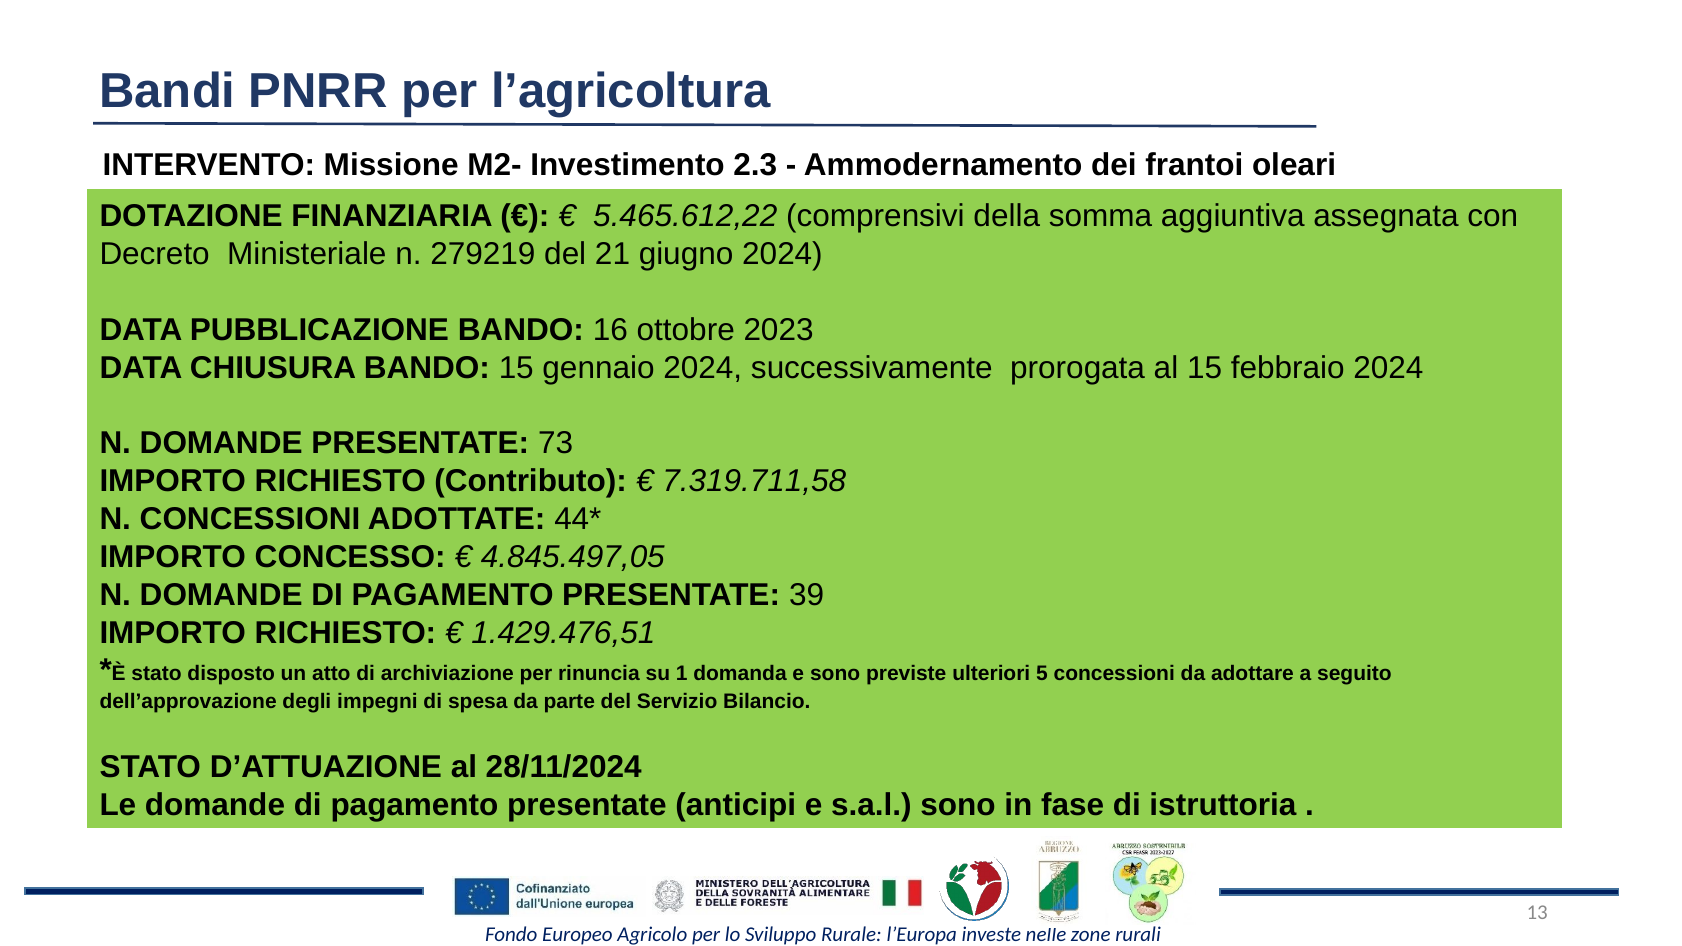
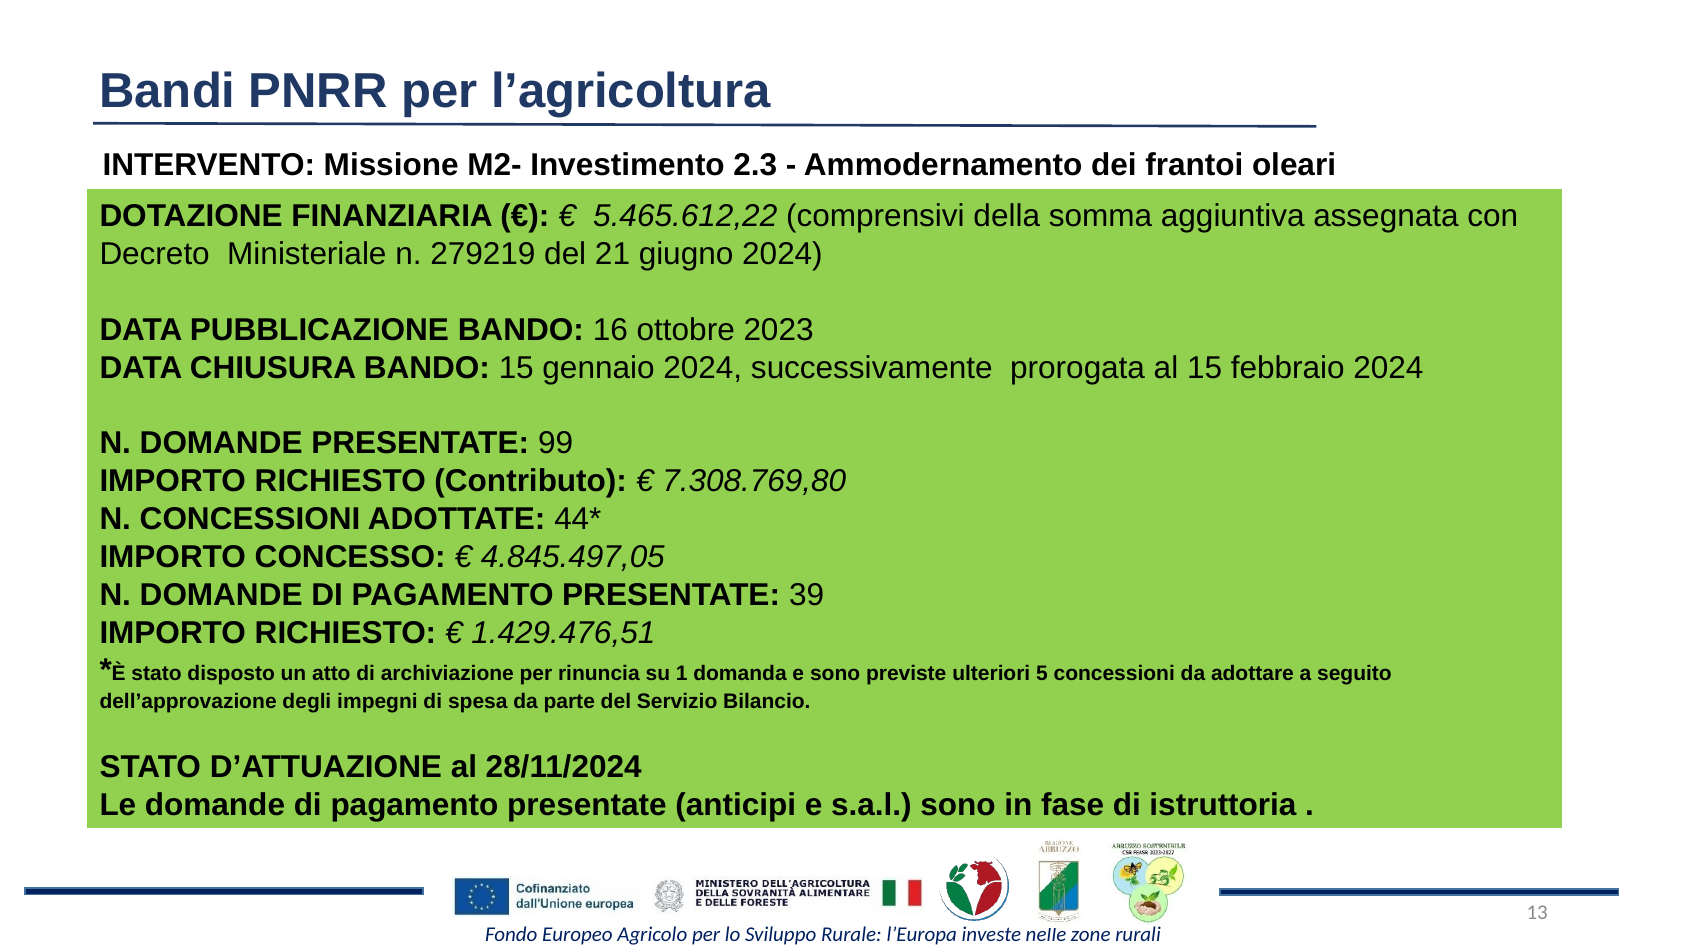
73: 73 -> 99 (556, 444)
7.319.711,58: 7.319.711,58 -> 7.308.769,80 (754, 481)
